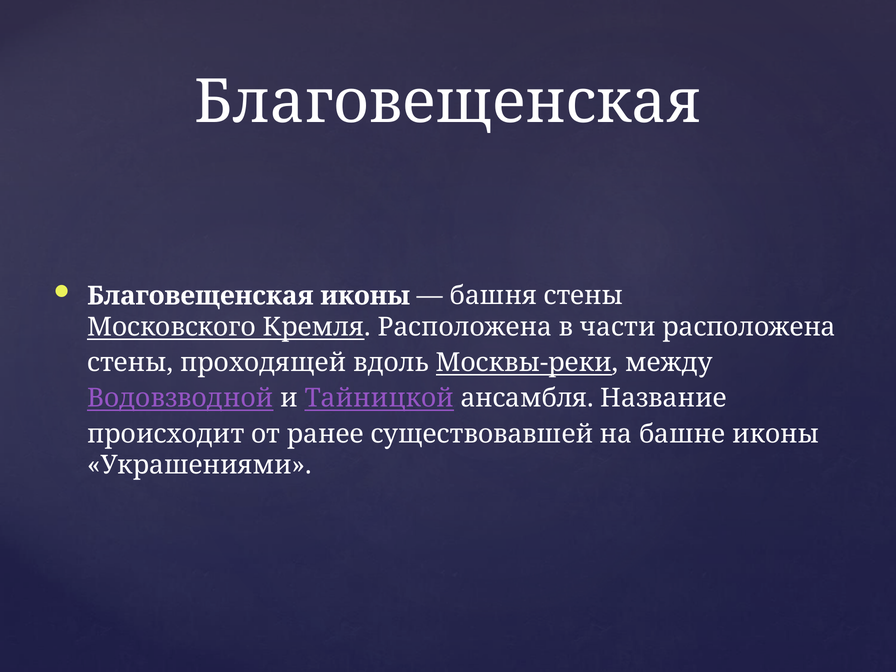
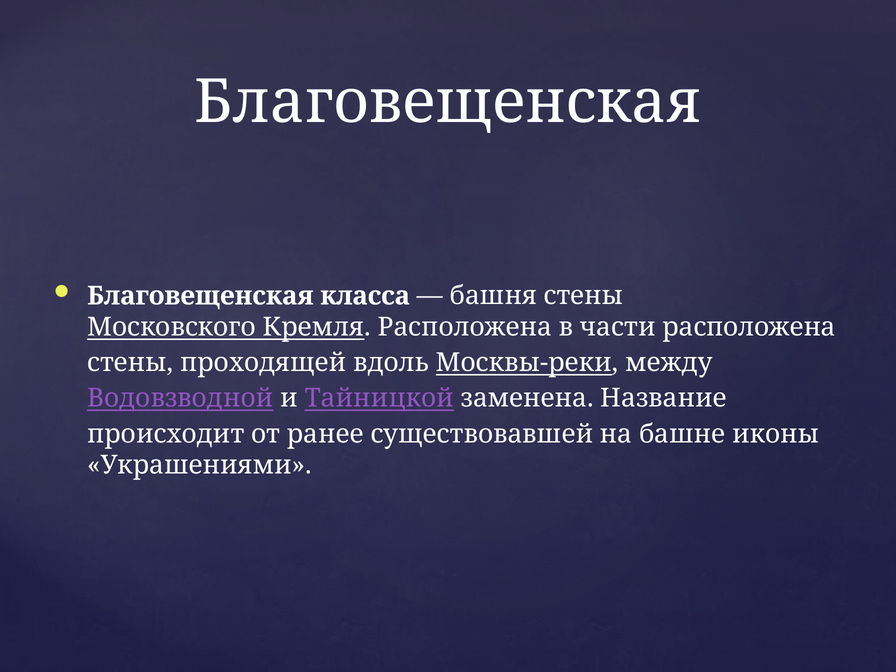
иконы: иконы -> класса (365, 296)
ансамбля: ансамбля -> заменена (527, 398)
